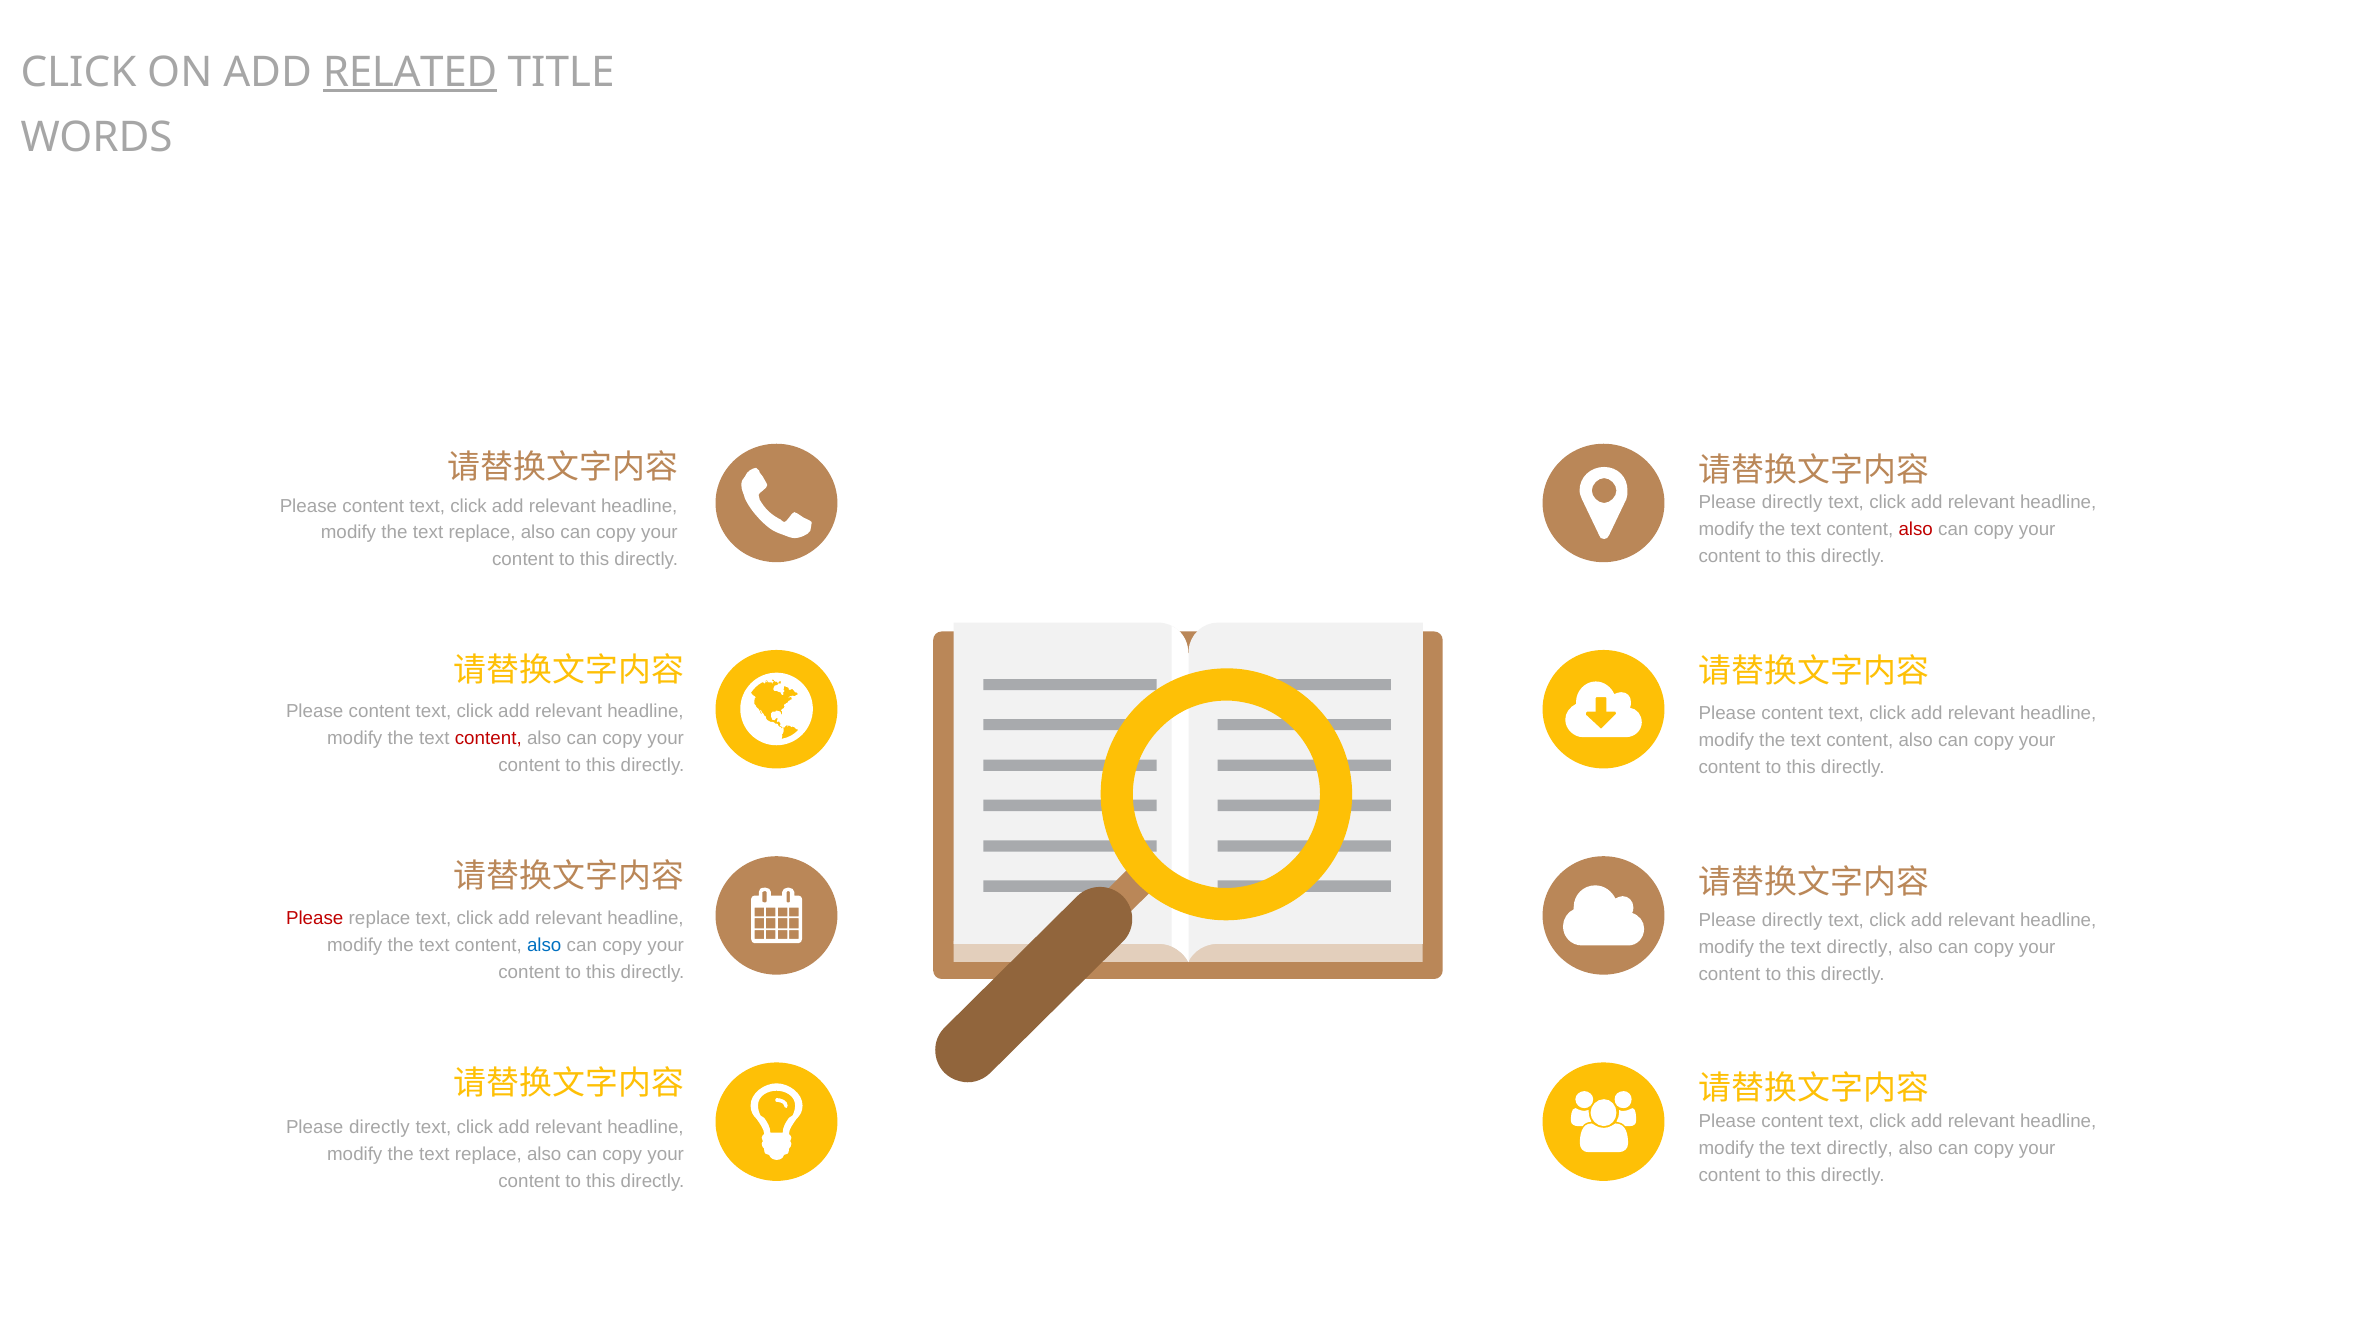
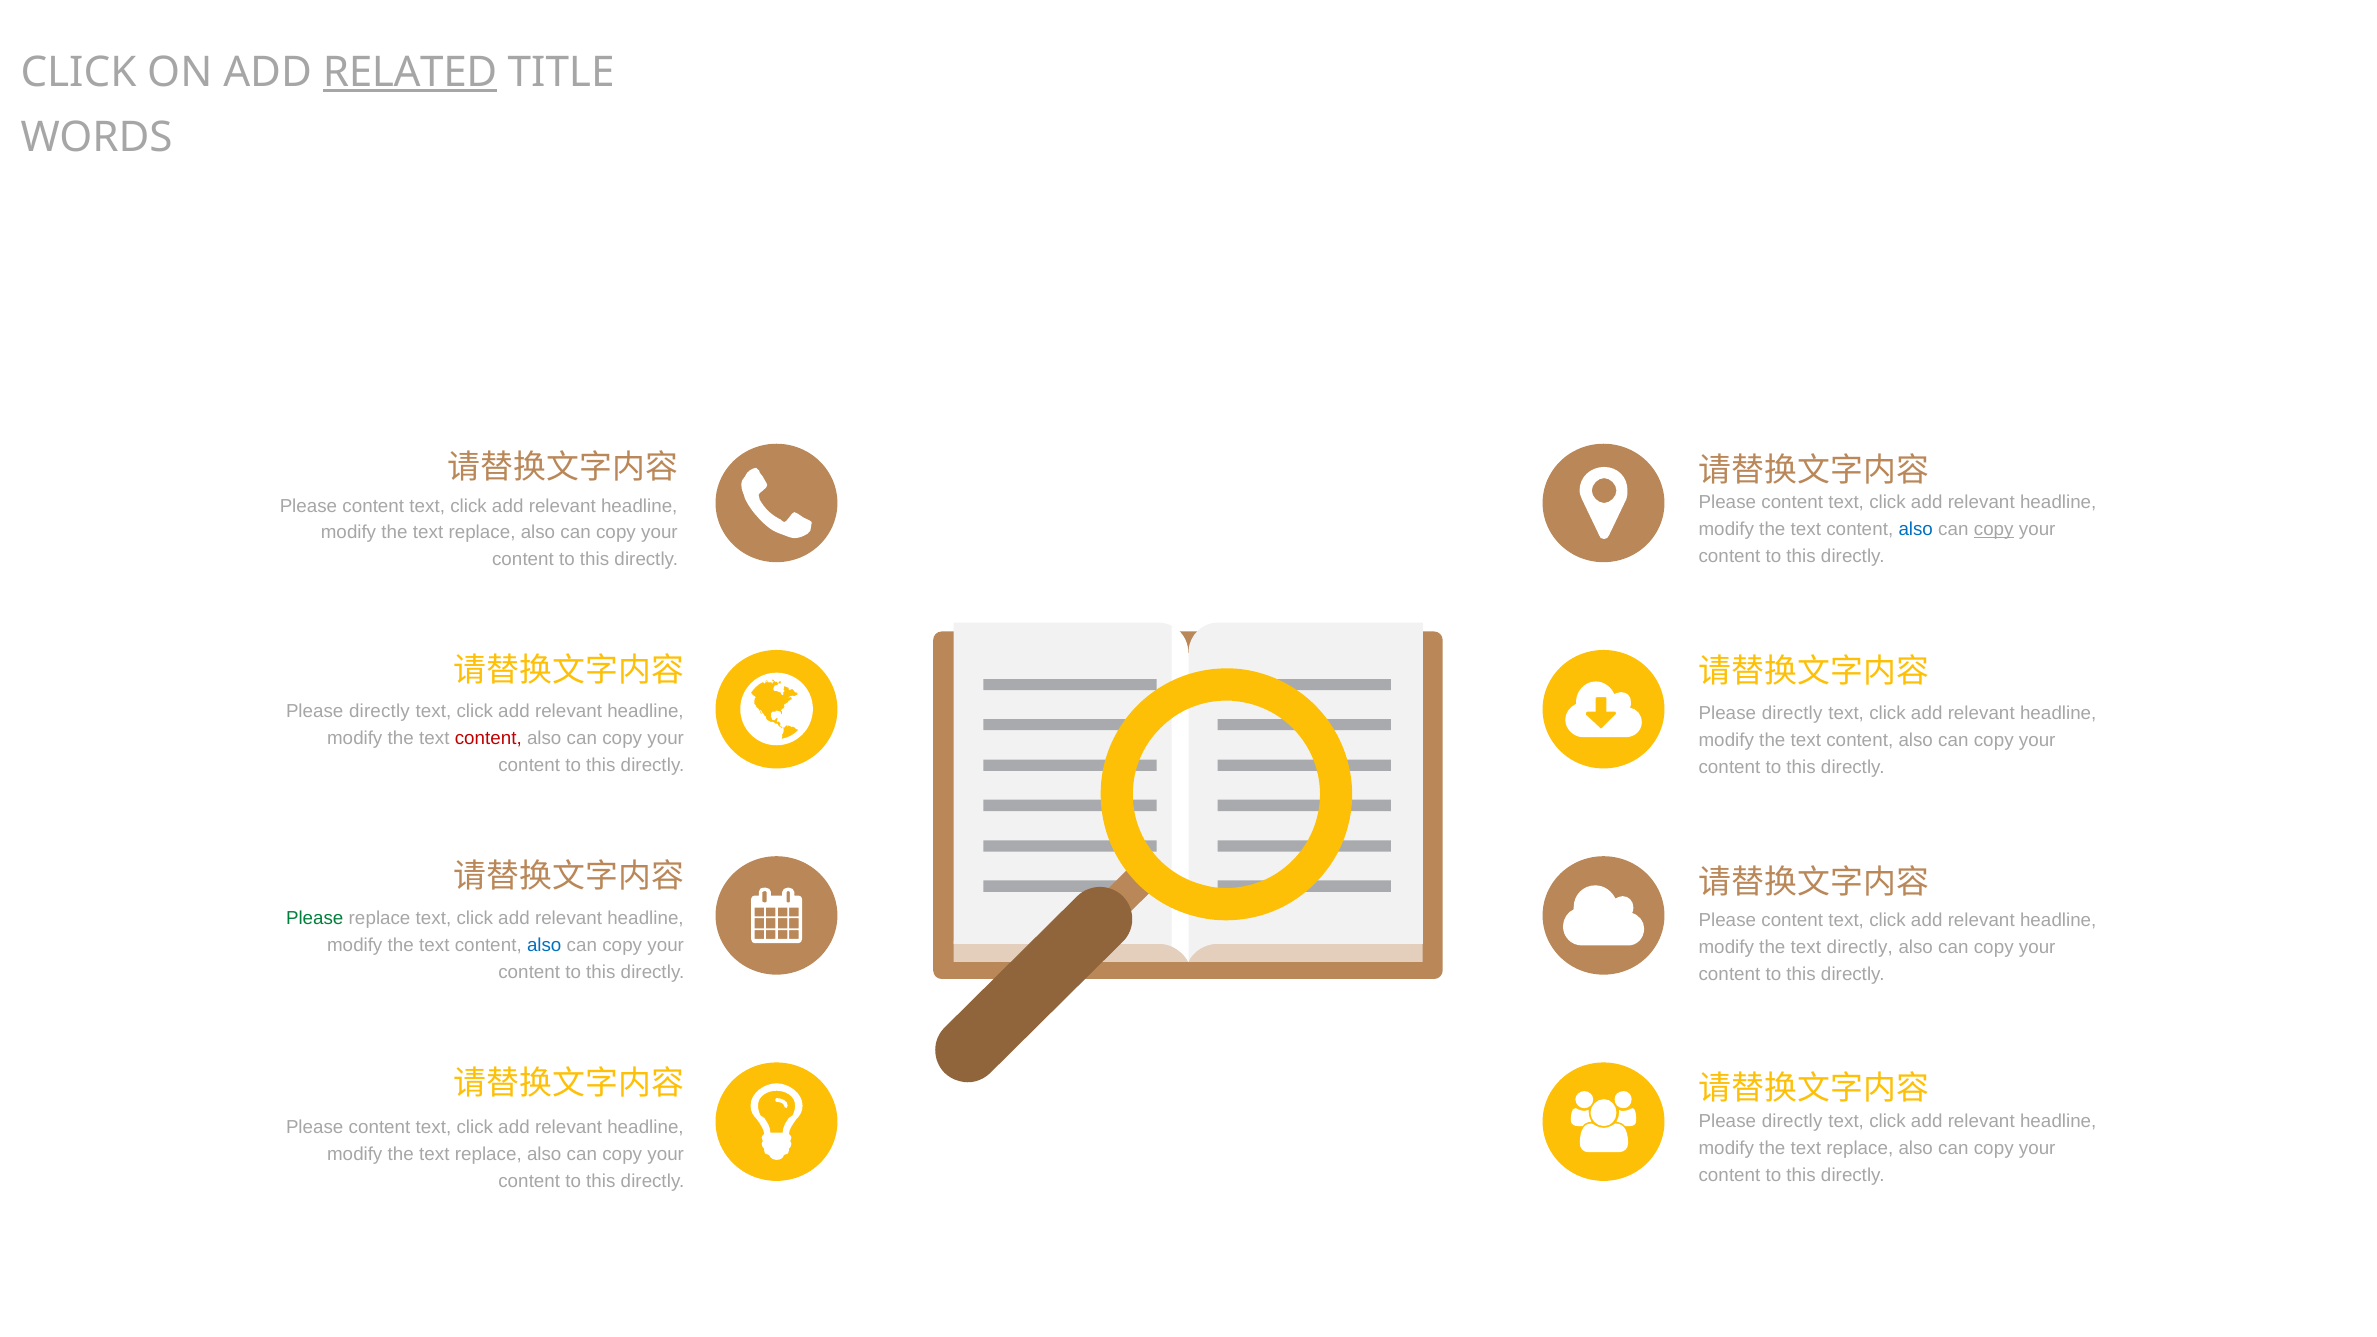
directly: directly -> content (1792, 503)
also colour: red -> blue (1916, 530)
copy underline: none -> present (1994, 530)
content: content -> directly (379, 711)
content: content -> directly (1792, 714)
Please colour: red -> green (315, 918)
directly: directly -> content (1792, 920)
content: content -> directly (1792, 1121)
directly: directly -> content (380, 1127)
directly: directly -> replace (1860, 1148)
